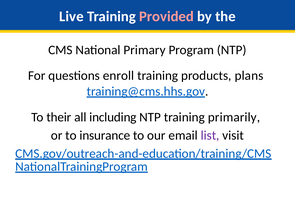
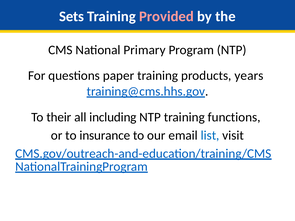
Live: Live -> Sets (72, 16)
enroll: enroll -> paper (119, 76)
plans: plans -> years (249, 76)
primarily: primarily -> functions (234, 117)
list colour: purple -> blue (210, 135)
